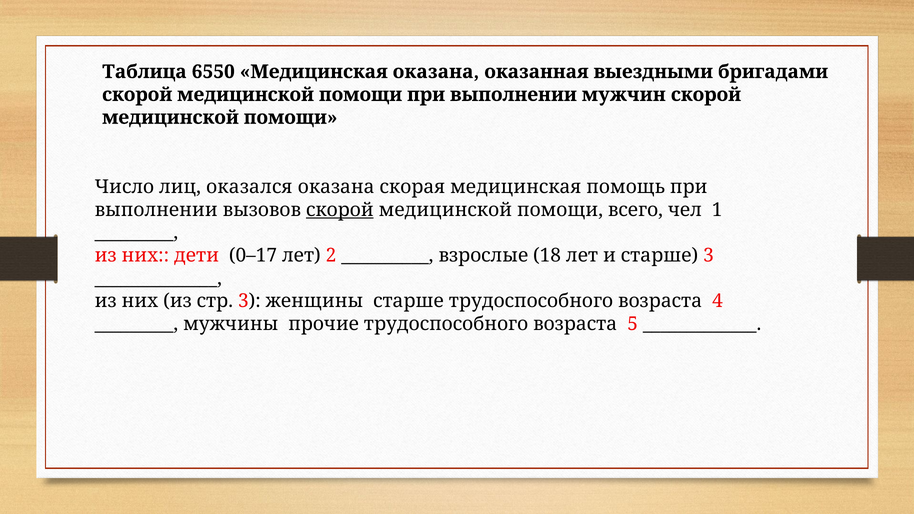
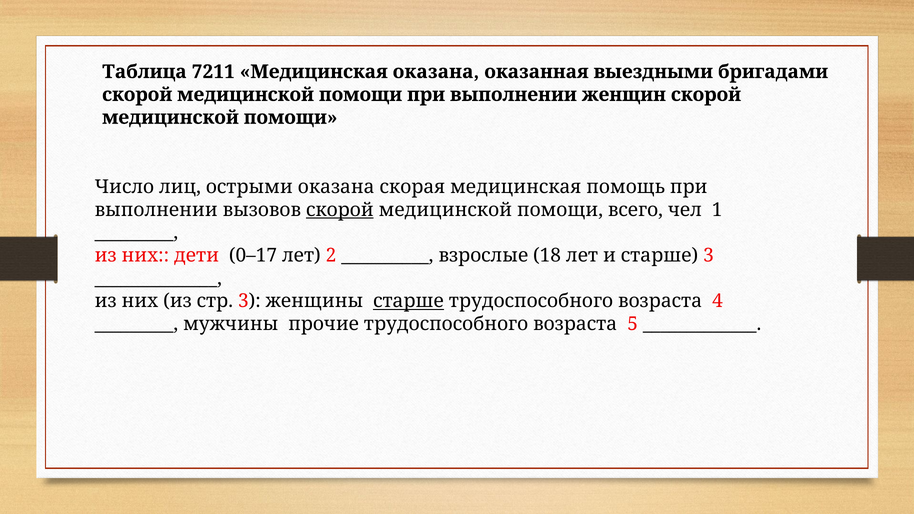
6550: 6550 -> 7211 (213, 72)
мужчин: мужчин -> женщин (624, 95)
оказался: оказался -> острыми (249, 187)
старше underline: none -> present (408, 301)
